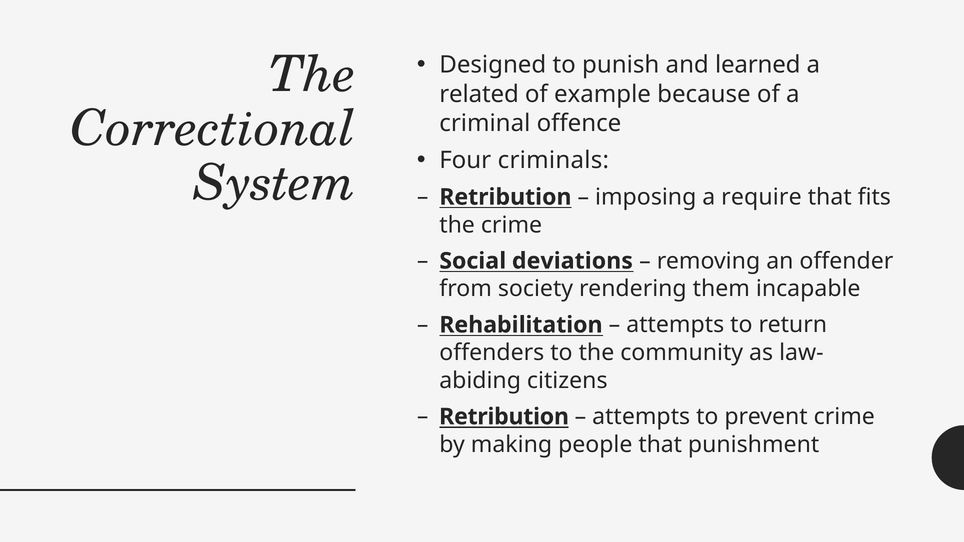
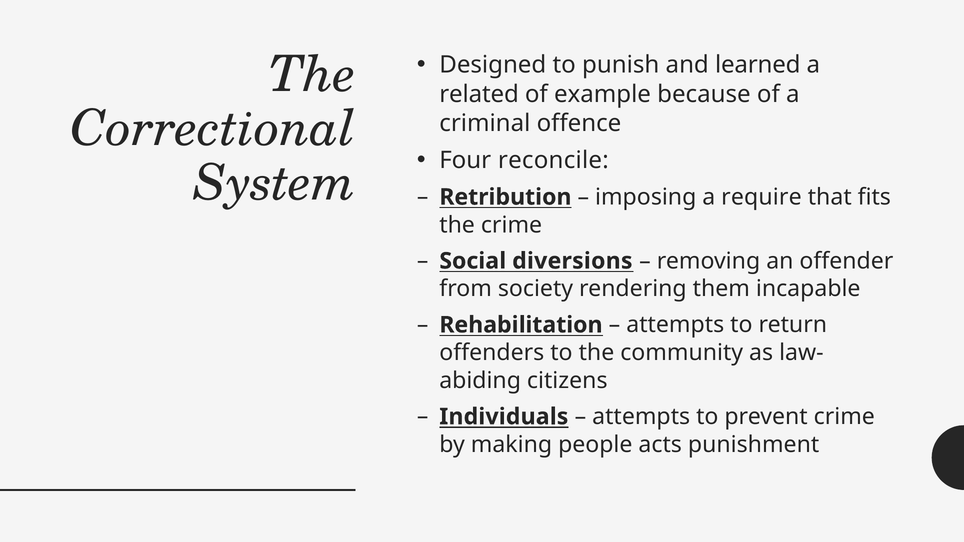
criminals: criminals -> reconcile (553, 161)
deviations: deviations -> diversions (572, 261)
Retribution: Retribution -> Individuals (504, 417)
people that: that -> acts (660, 445)
